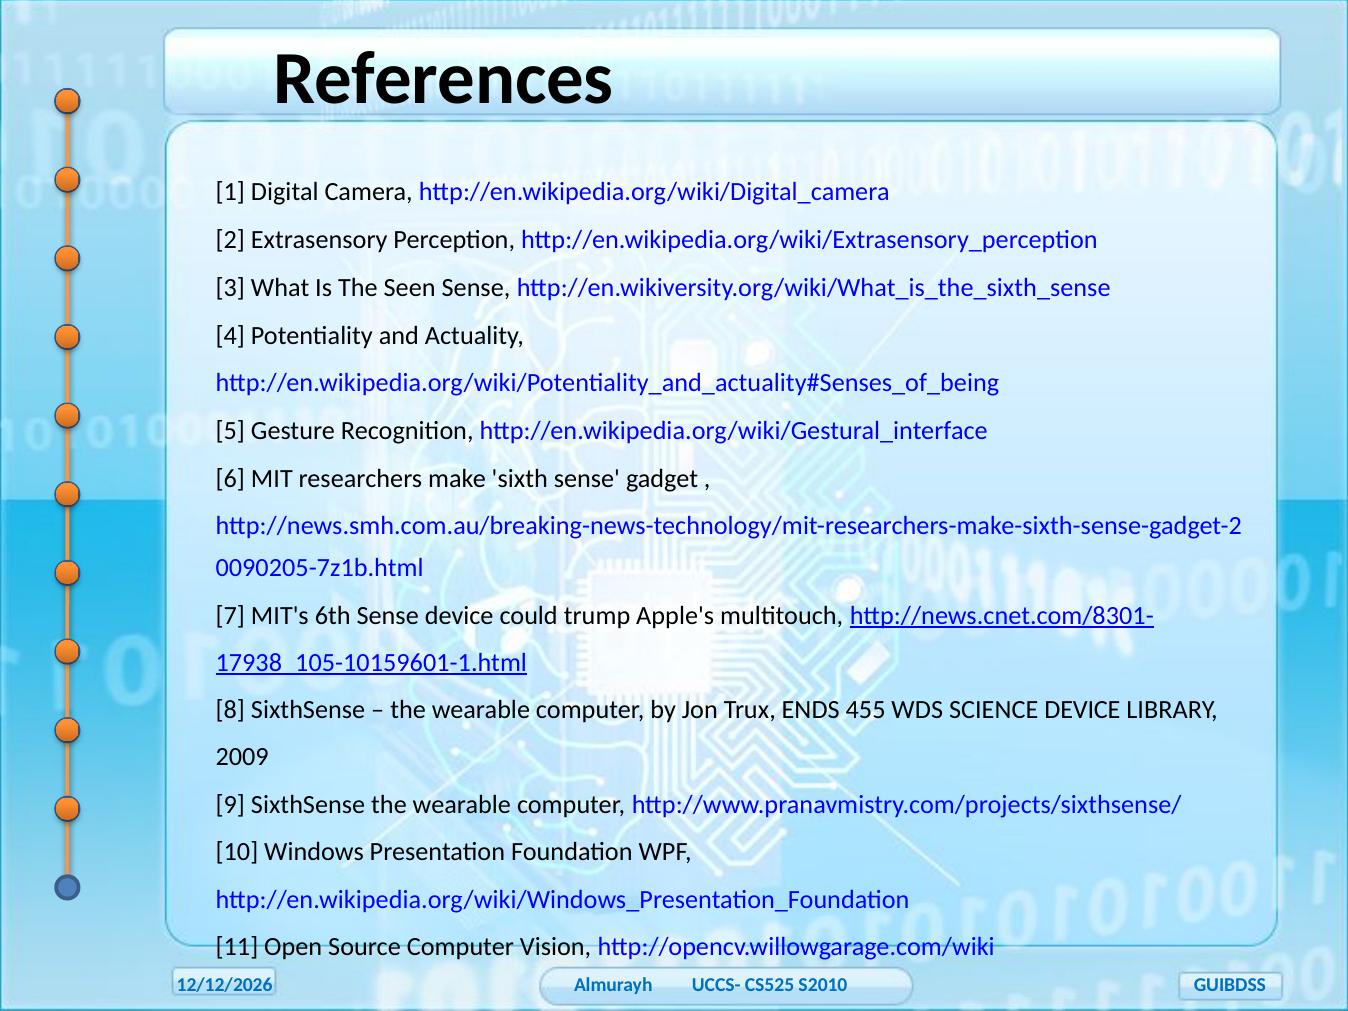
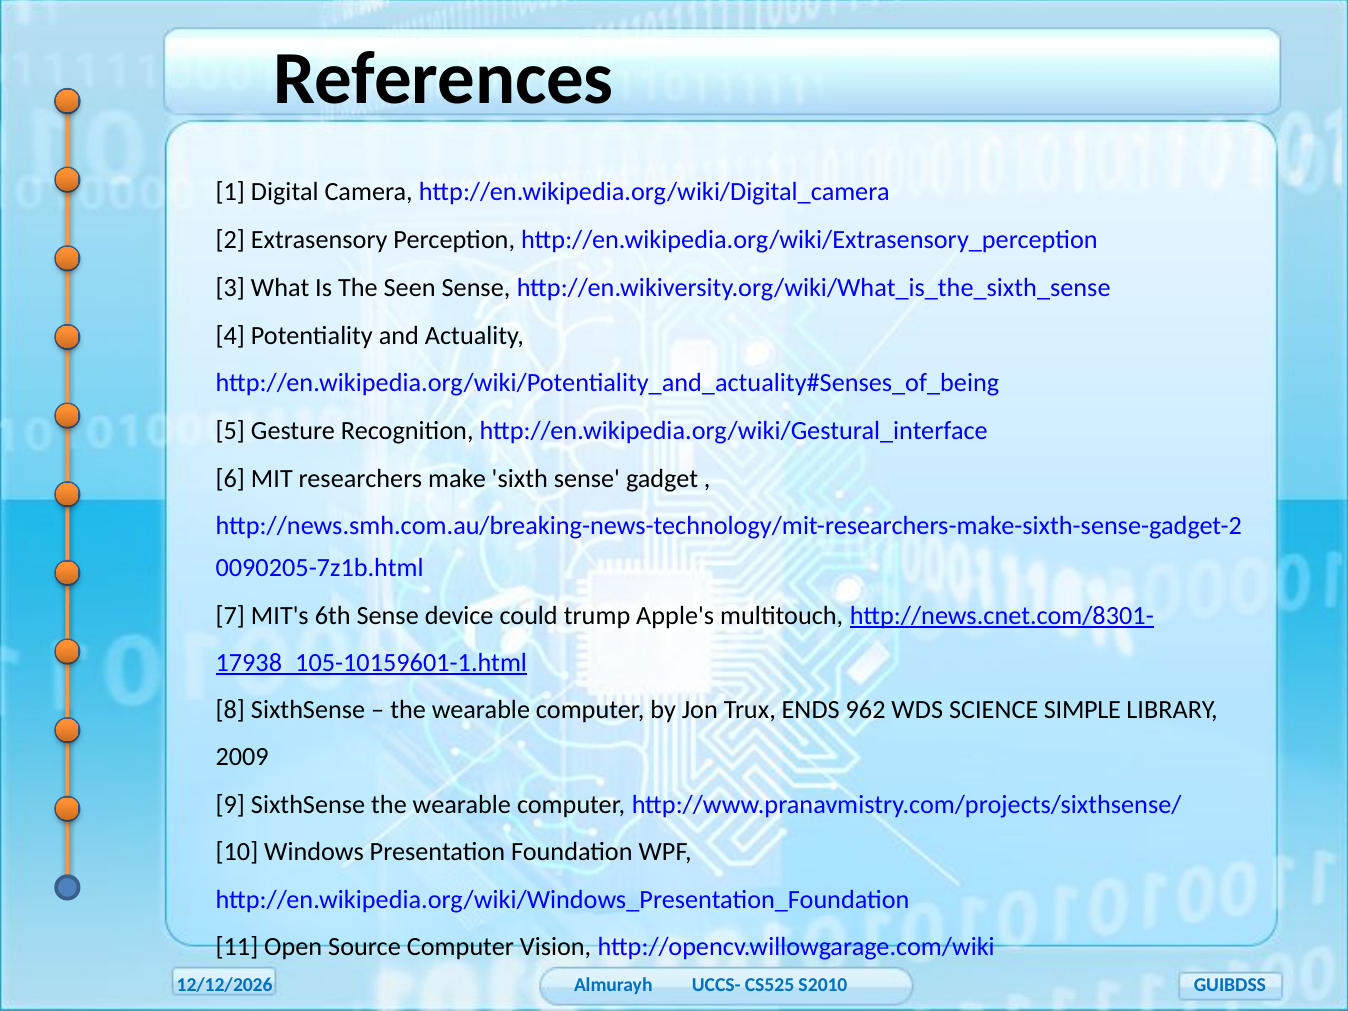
455: 455 -> 962 (866, 710)
SCIENCE DEVICE: DEVICE -> SIMPLE (1082, 710)
